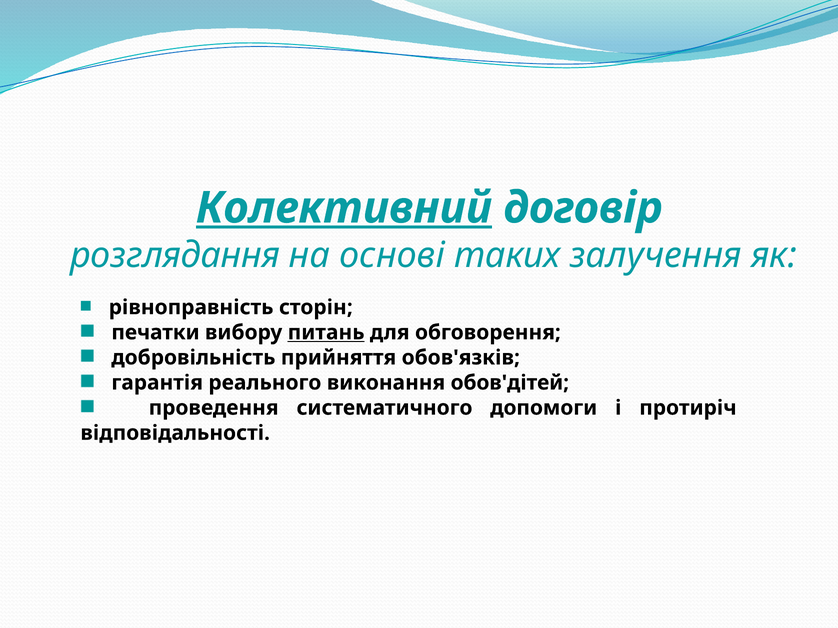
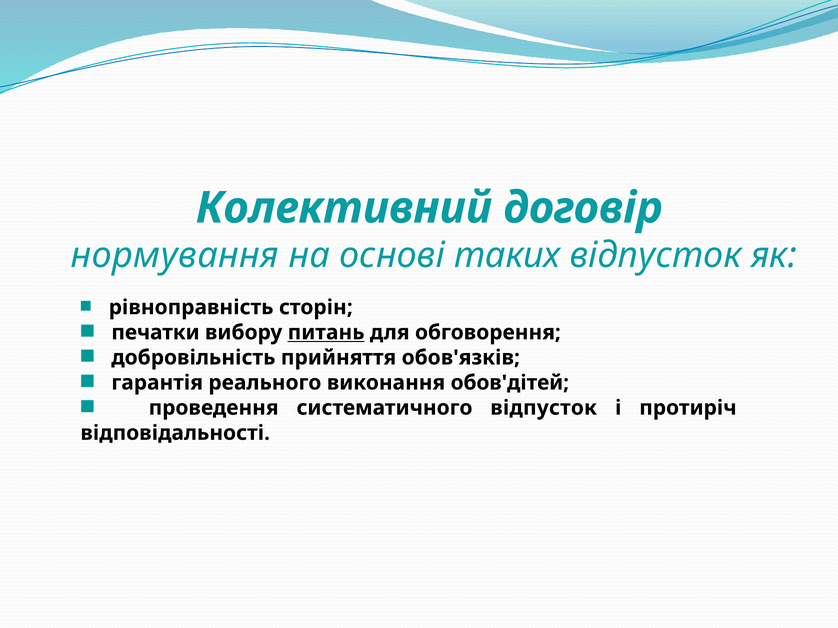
Колективний underline: present -> none (344, 208)
розглядання: розглядання -> нормування (175, 256)
таких залучення: залучення -> відпусток (656, 256)
систематичного допомоги: допомоги -> відпусток (544, 408)
